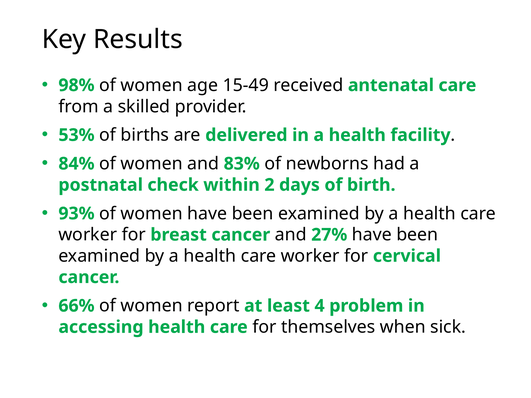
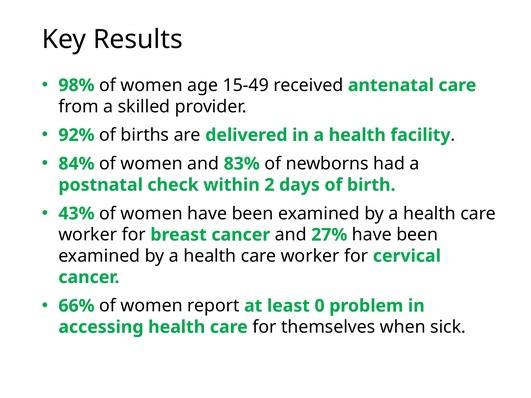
53%: 53% -> 92% (76, 135)
93%: 93% -> 43% (76, 214)
4: 4 -> 0 (320, 306)
